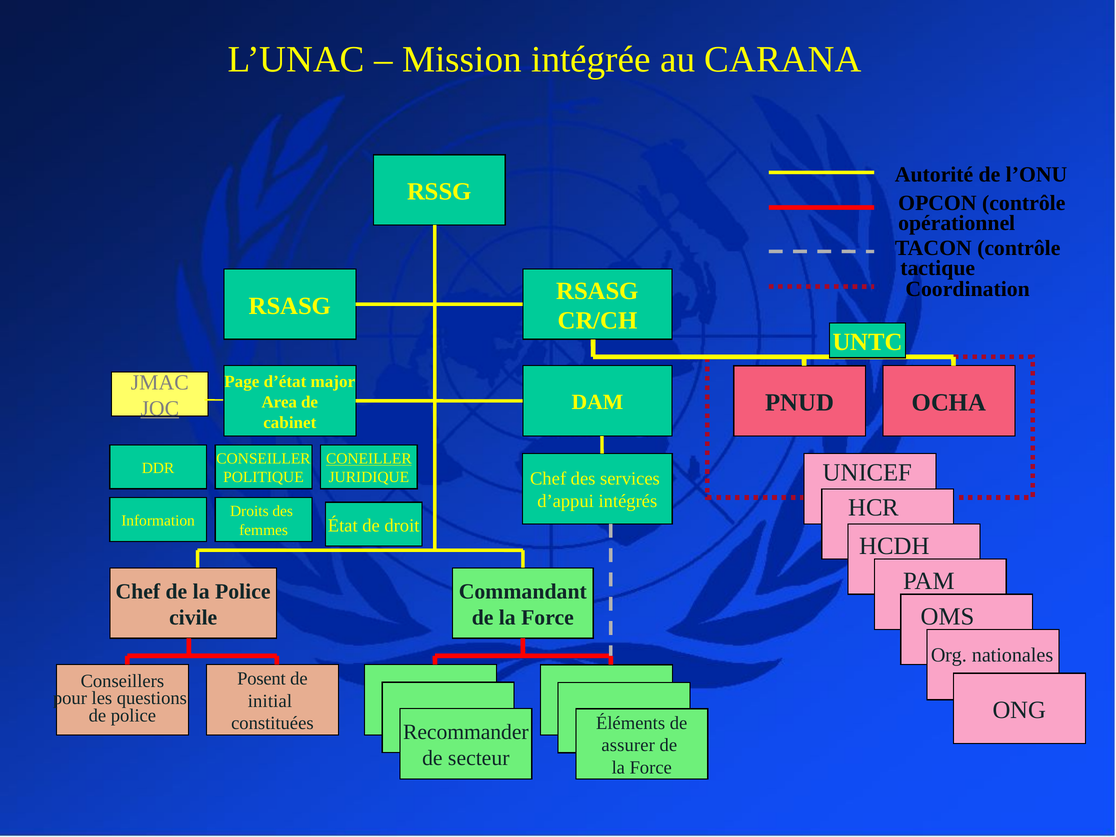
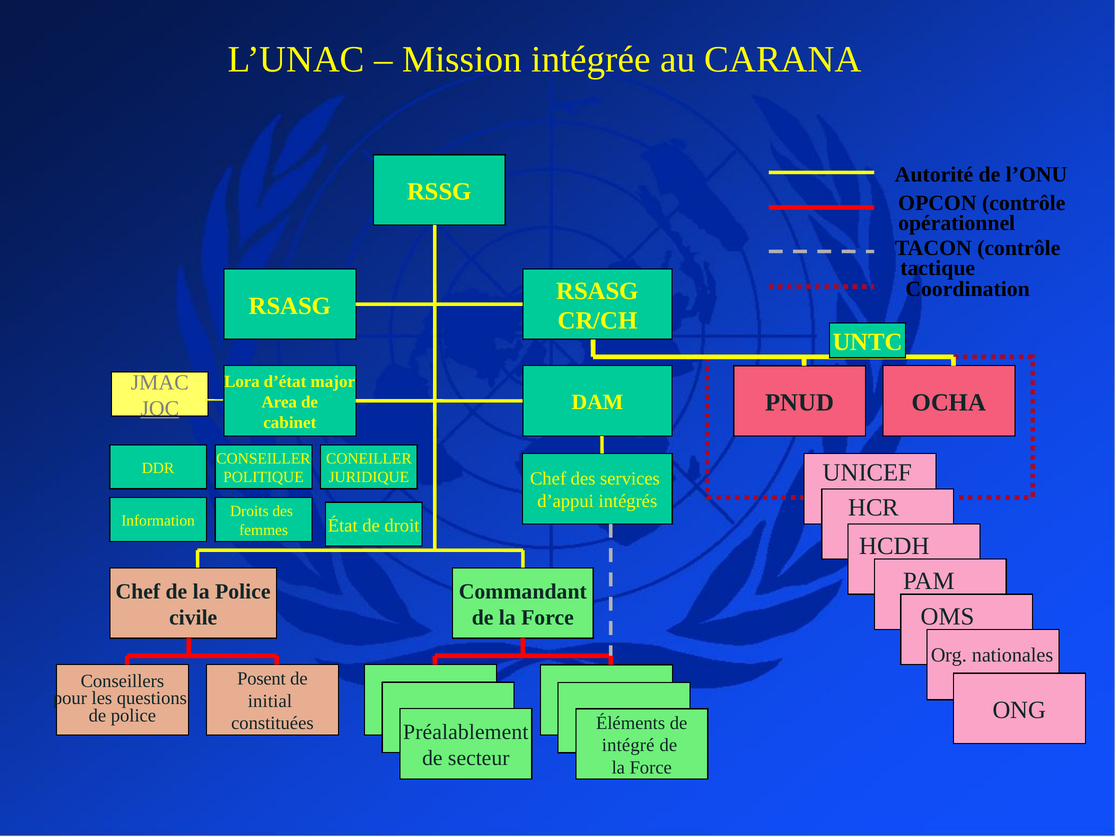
Page: Page -> Lora (242, 381)
CONEILLER underline: present -> none (369, 459)
Recommander: Recommander -> Préalablement (466, 732)
assurer: assurer -> intégré (628, 745)
